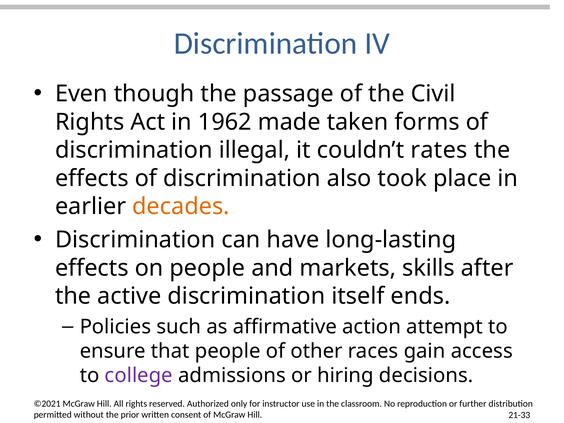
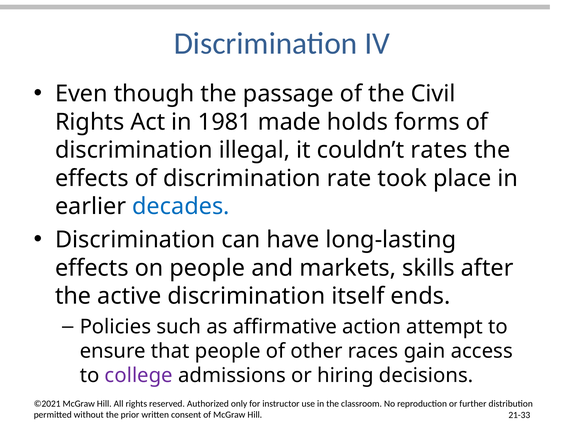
1962: 1962 -> 1981 (225, 122)
taken: taken -> holds (357, 122)
also: also -> rate (349, 178)
decades colour: orange -> blue (181, 207)
